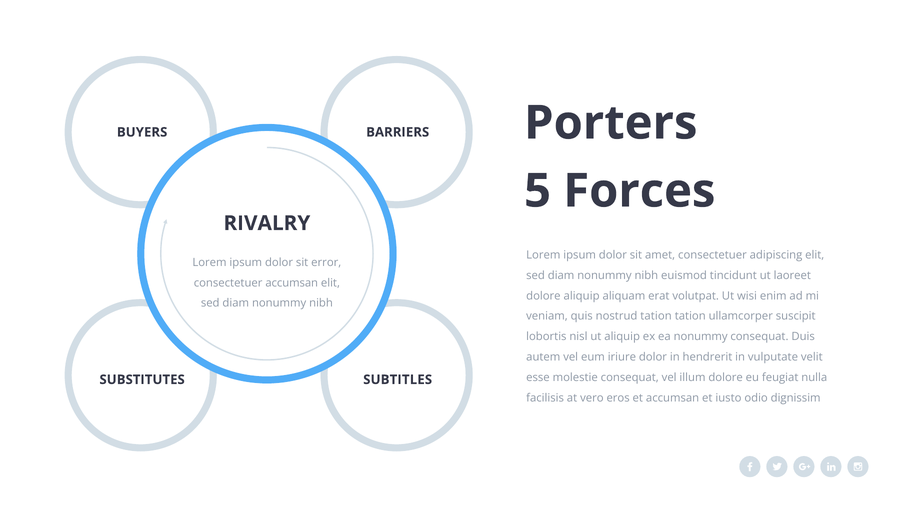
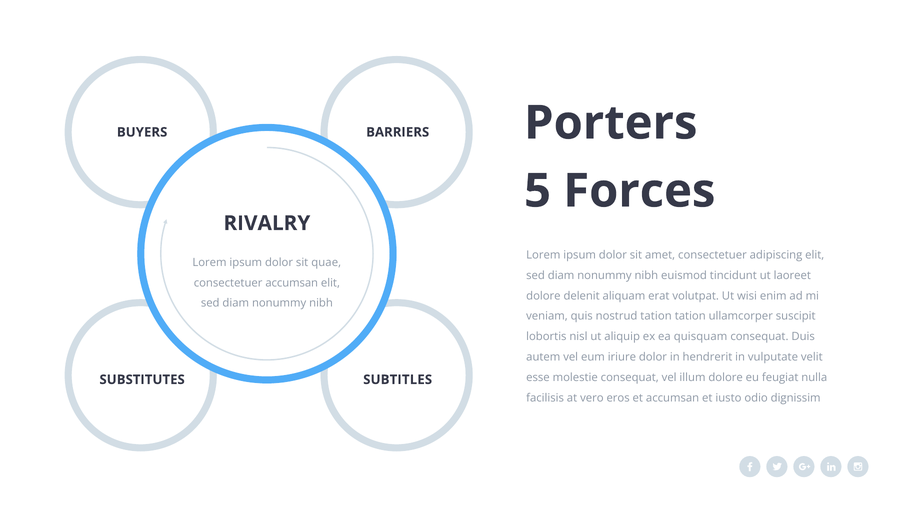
error: error -> quae (326, 262)
dolore aliquip: aliquip -> delenit (582, 296)
ea nonummy: nonummy -> quisquam (701, 336)
